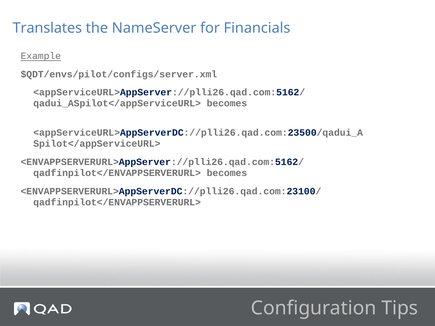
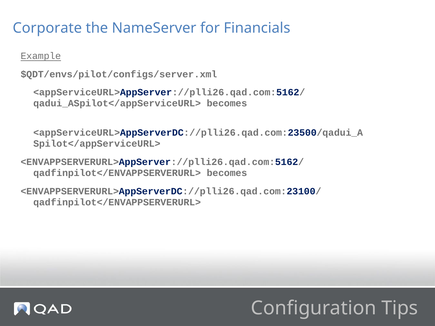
Translates: Translates -> Corporate (47, 28)
